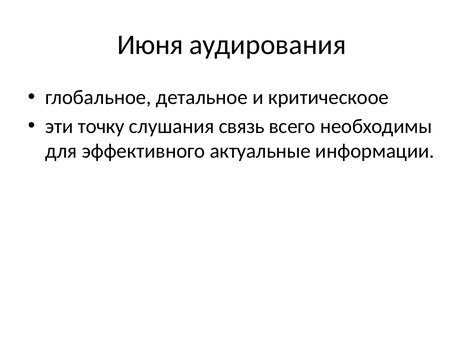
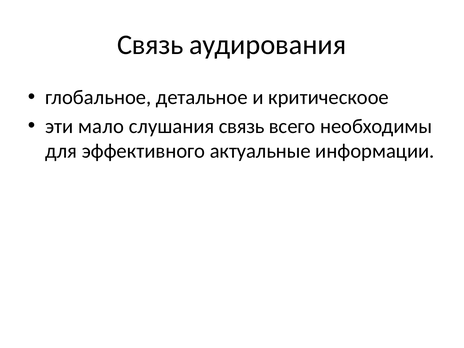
Июня: Июня -> Связь (150, 45)
точку: точку -> мало (101, 126)
